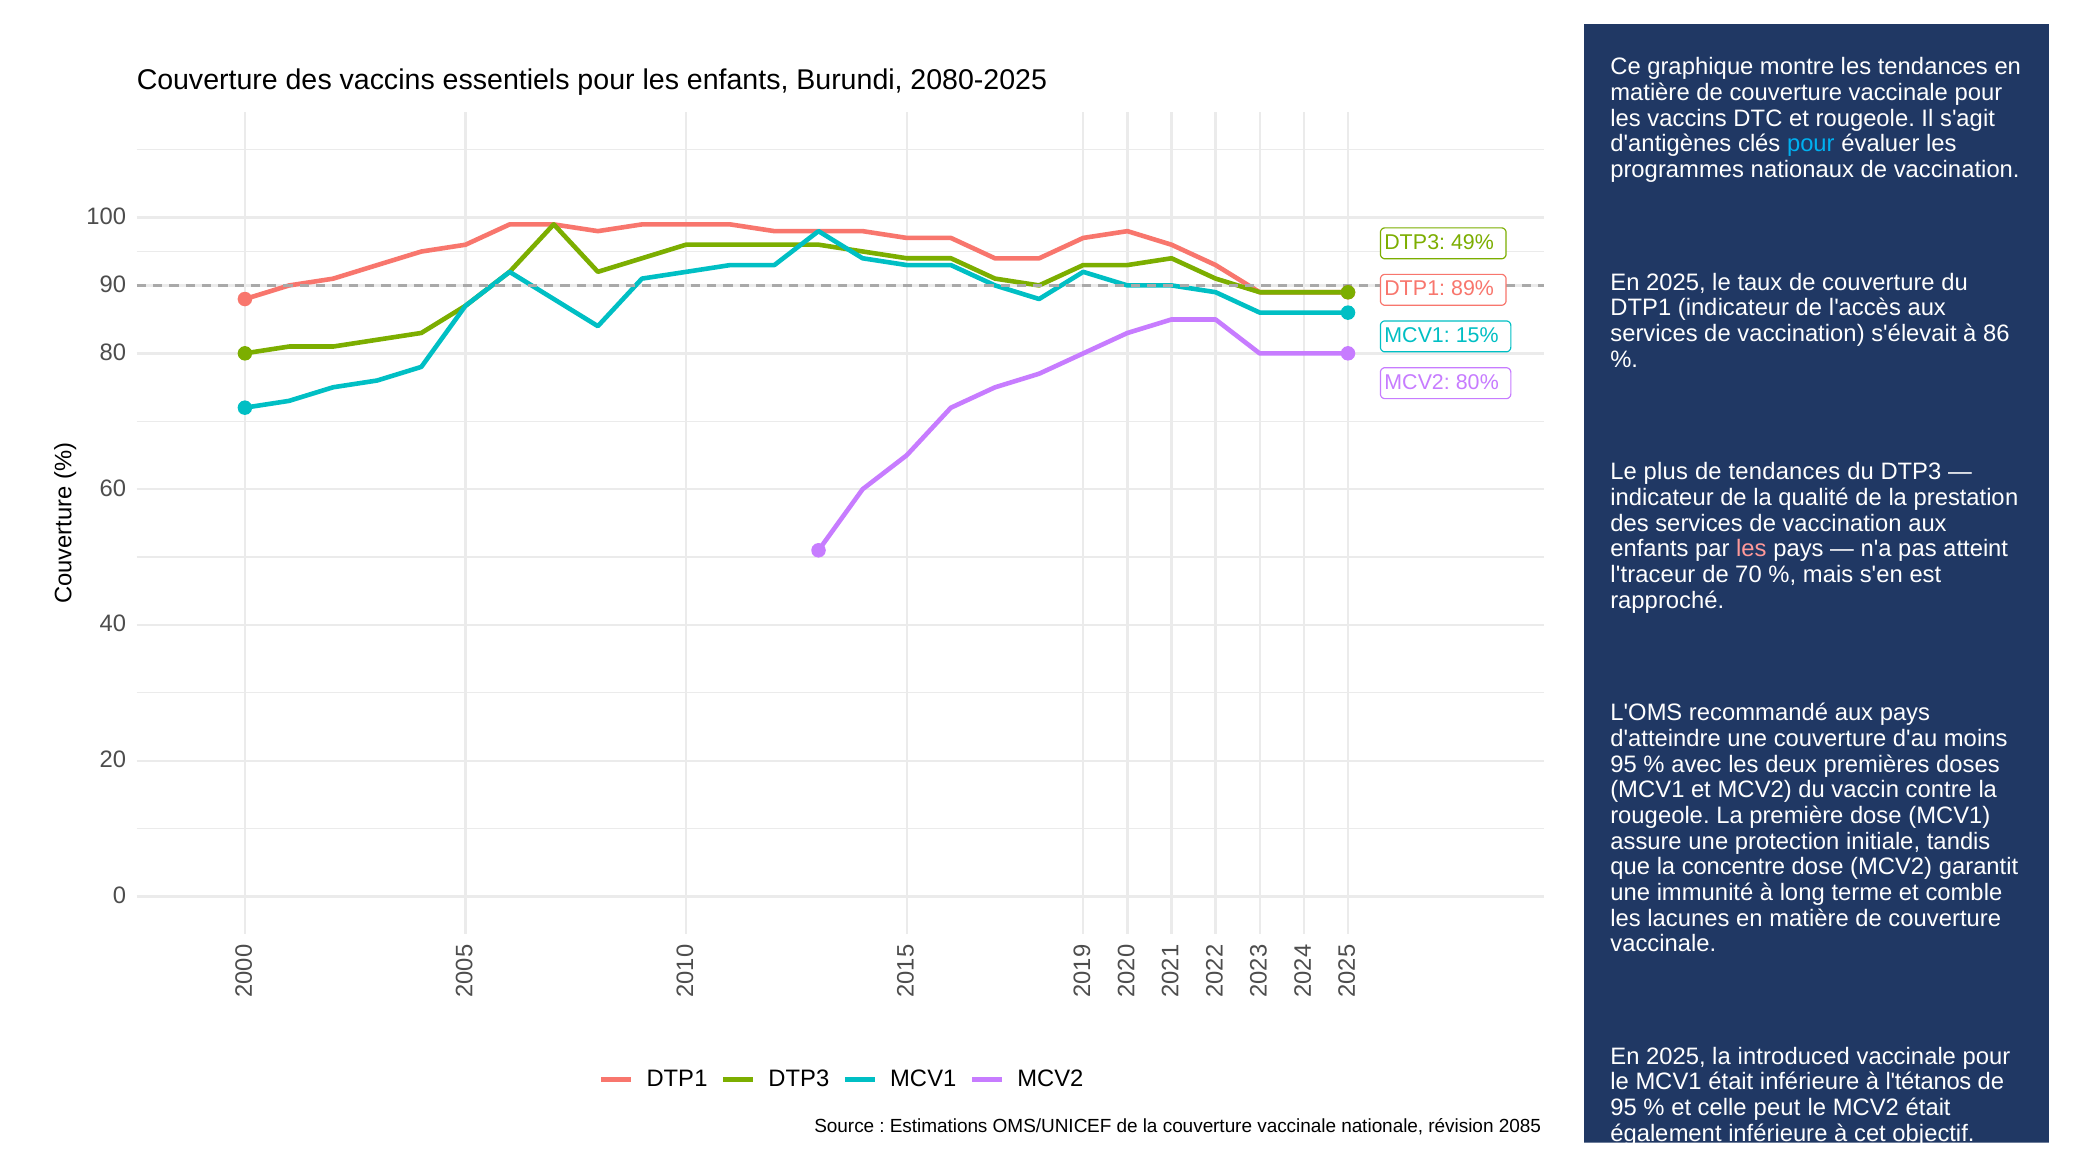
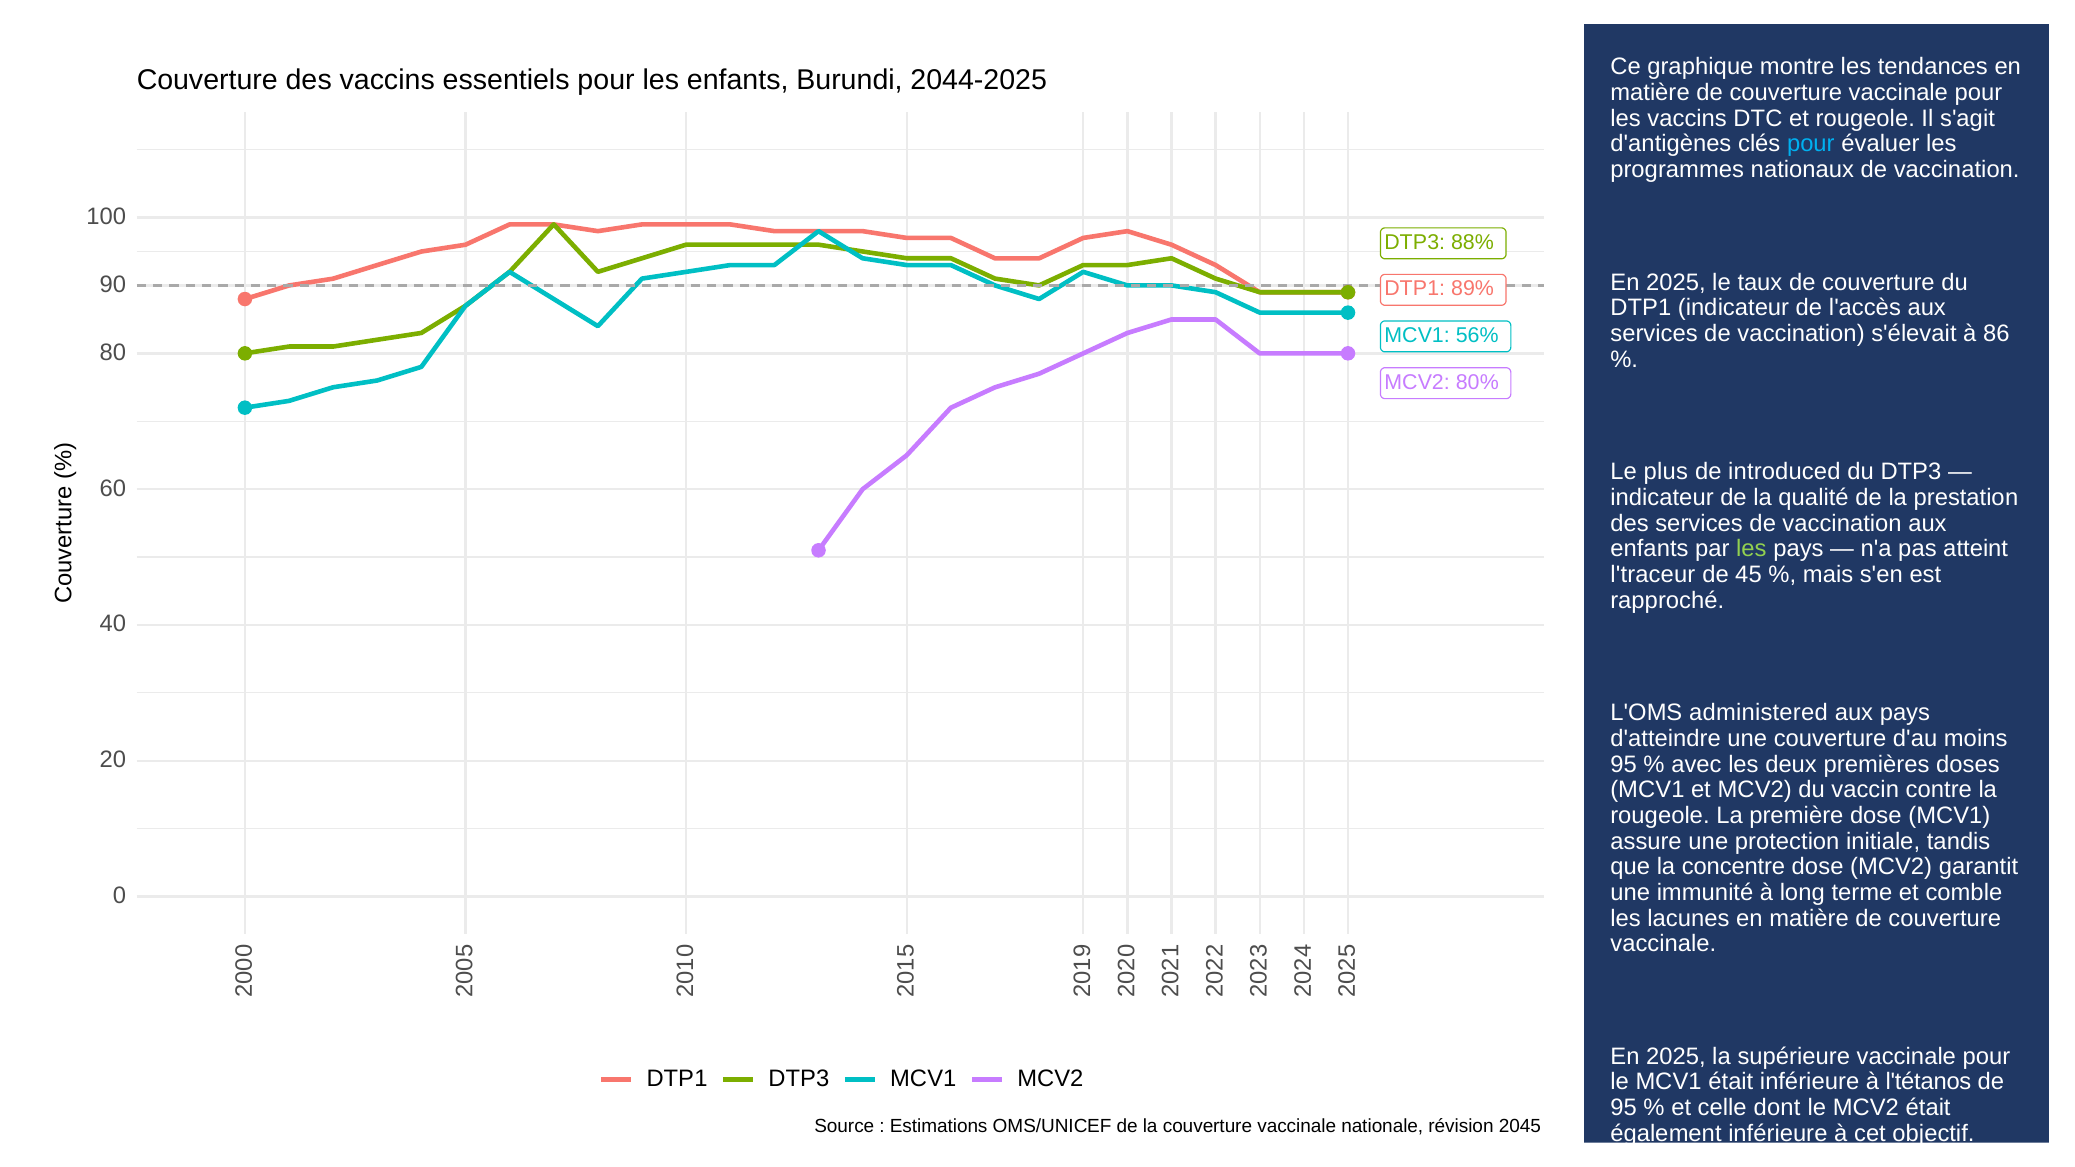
2080-2025: 2080-2025 -> 2044-2025 (979, 80)
49%: 49% -> 88% (1473, 242)
15%: 15% -> 56% (1477, 335)
de tendances: tendances -> introduced (1784, 472)
les colour: pink -> light green (1751, 549)
70: 70 -> 45 (1749, 575)
recommandé: recommandé -> administered (1758, 713)
introduced: introduced -> supérieure (1794, 1057)
peut: peut -> dont (1777, 1108)
2085: 2085 -> 2045 (1520, 1127)
